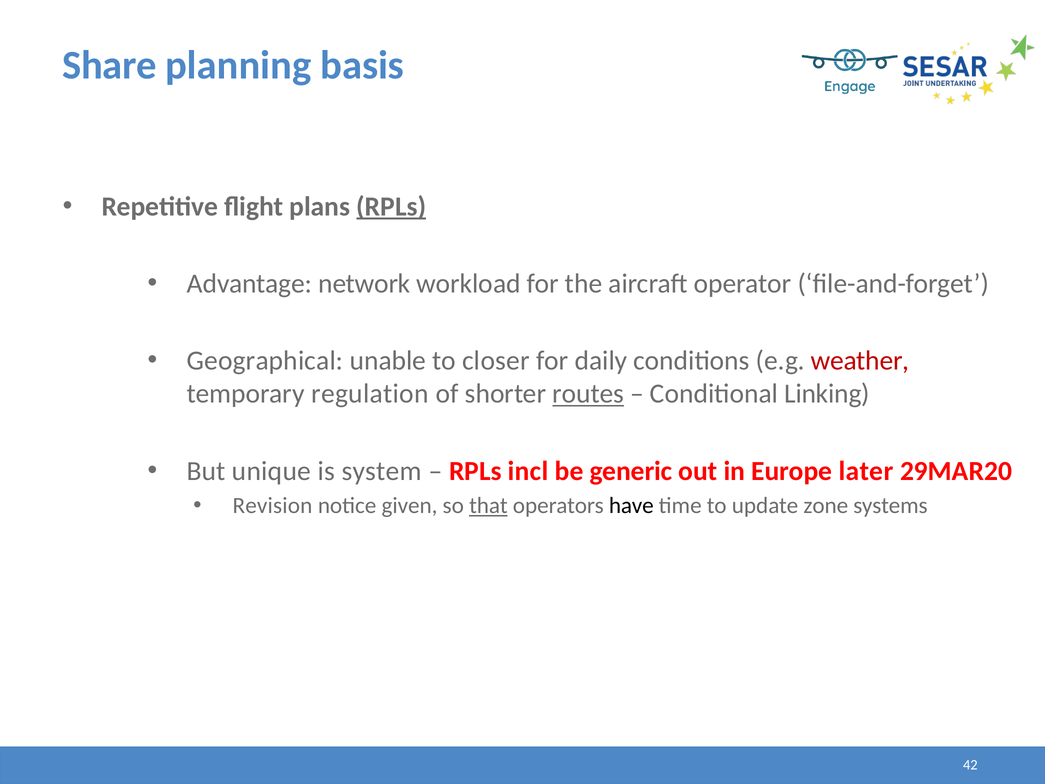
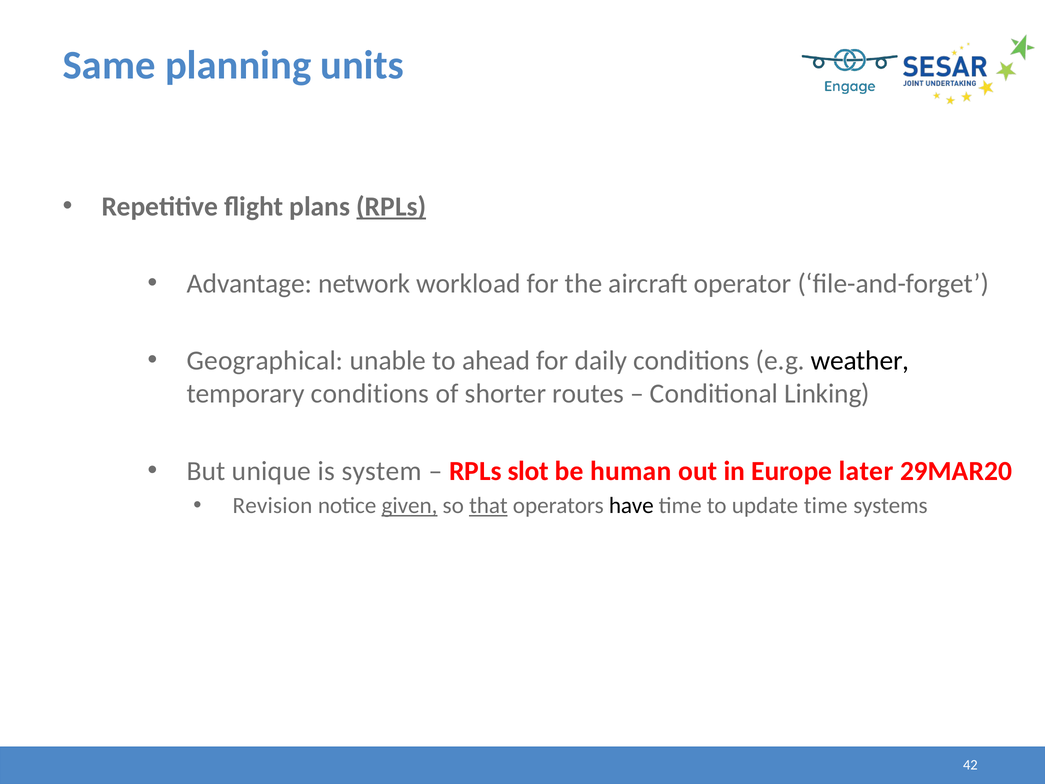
Share: Share -> Same (109, 65)
basis: basis -> units (362, 65)
closer: closer -> ahead (496, 361)
weather colour: red -> black (860, 361)
temporary regulation: regulation -> conditions (370, 394)
routes underline: present -> none (588, 394)
incl: incl -> slot (528, 471)
generic: generic -> human (631, 471)
given underline: none -> present (409, 506)
update zone: zone -> time (826, 506)
